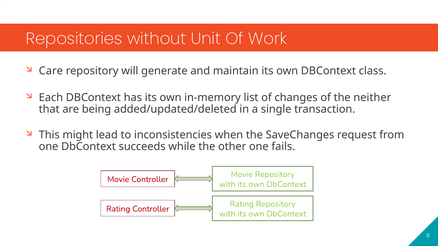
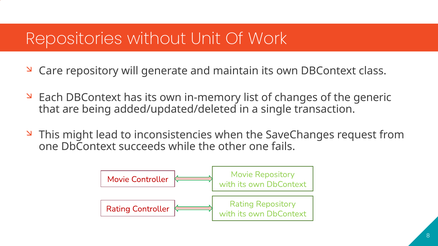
neither: neither -> generic (372, 98)
